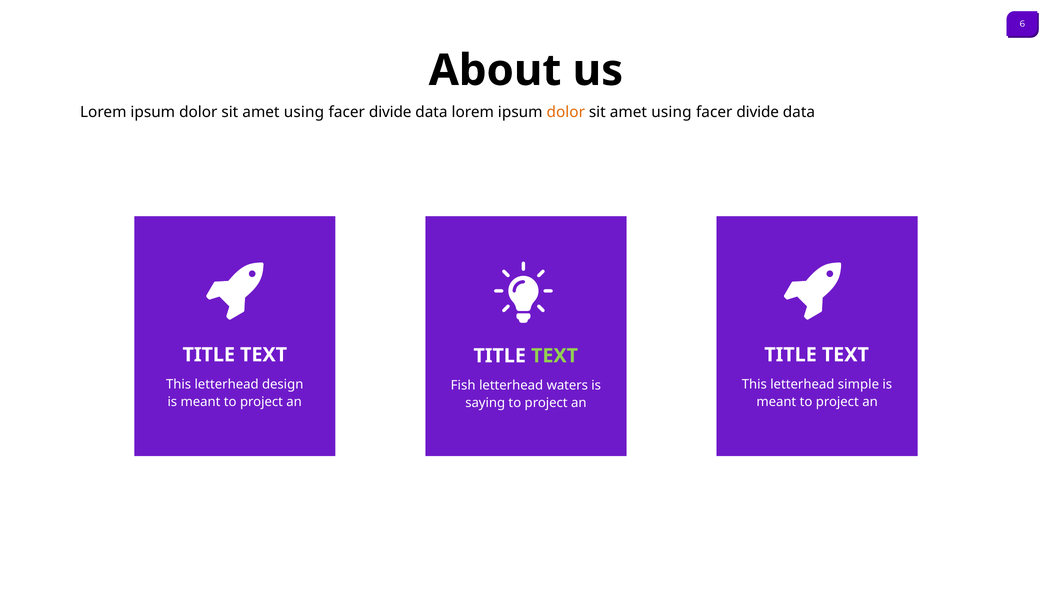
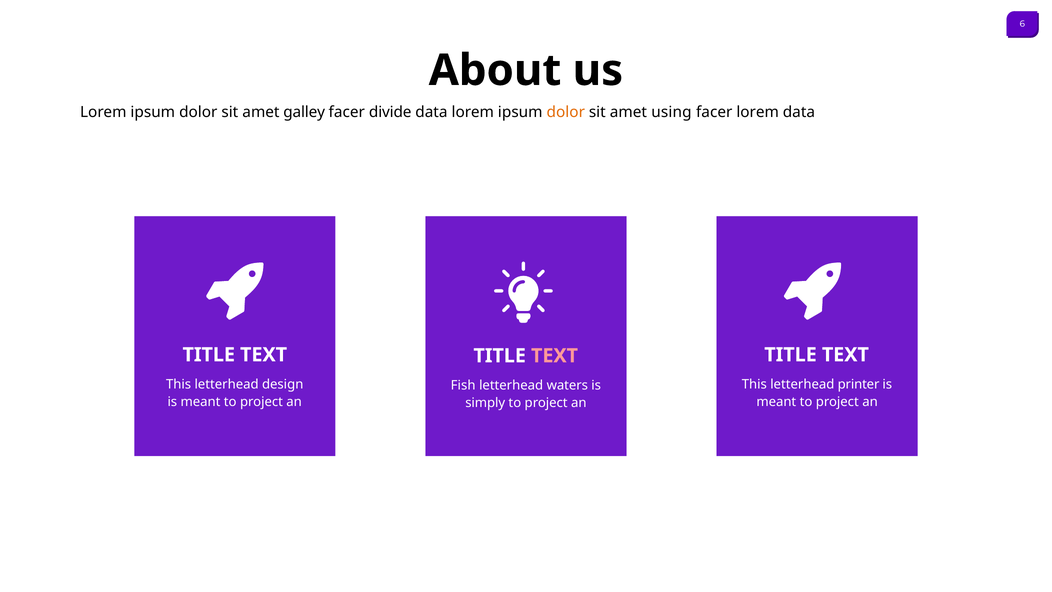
using: using -> galley (304, 112)
divide: divide -> lorem (758, 112)
TEXT colour: light green -> pink (555, 356)
simple: simple -> printer (859, 384)
saying: saying -> simply (485, 403)
